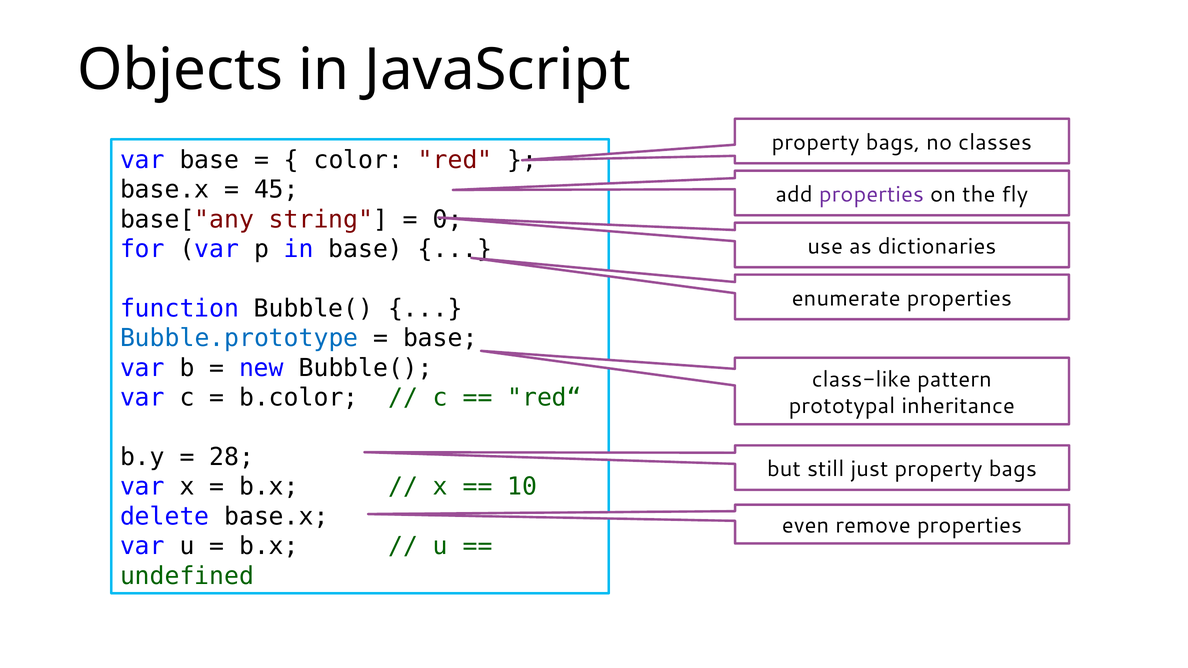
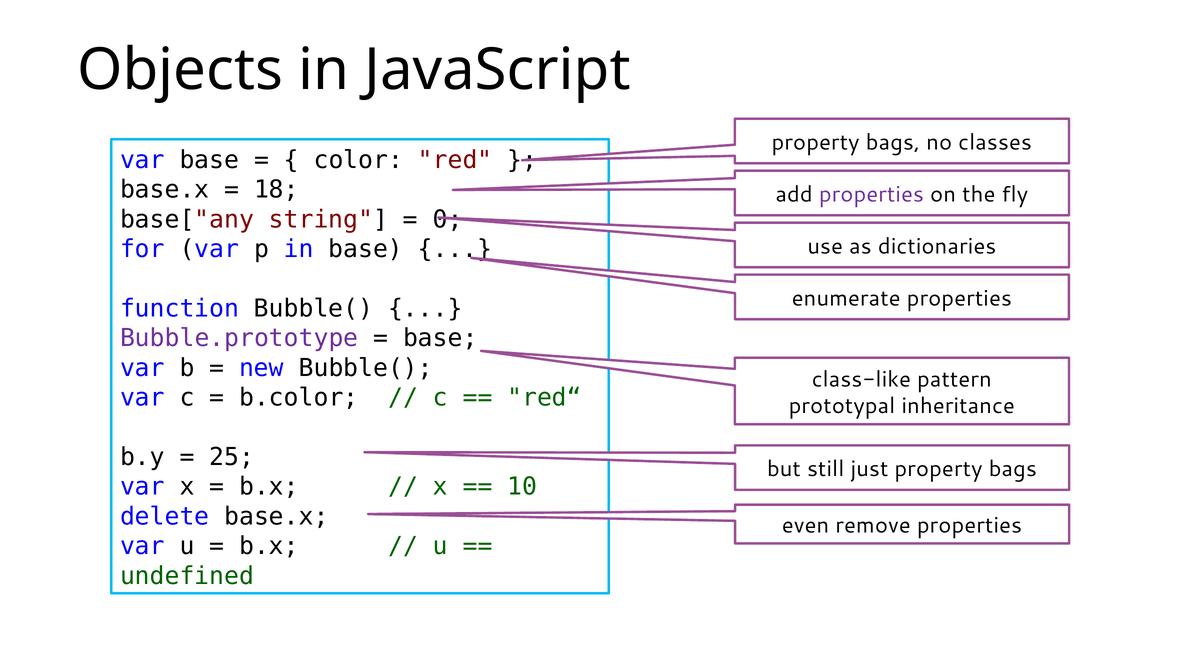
45: 45 -> 18 (276, 190)
Bubble.prototype colour: blue -> purple (239, 338)
28: 28 -> 25 (232, 457)
